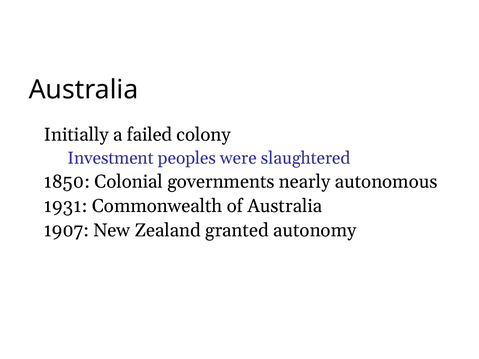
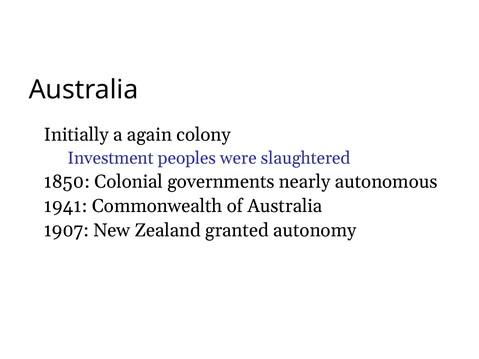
failed: failed -> again (149, 135)
1931: 1931 -> 1941 (66, 206)
